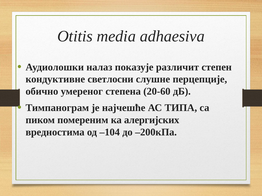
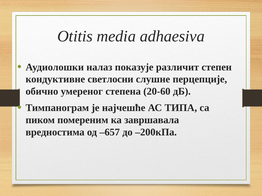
алергијских: алергијских -> завршавала (152, 120)
–104: –104 -> –657 (110, 132)
